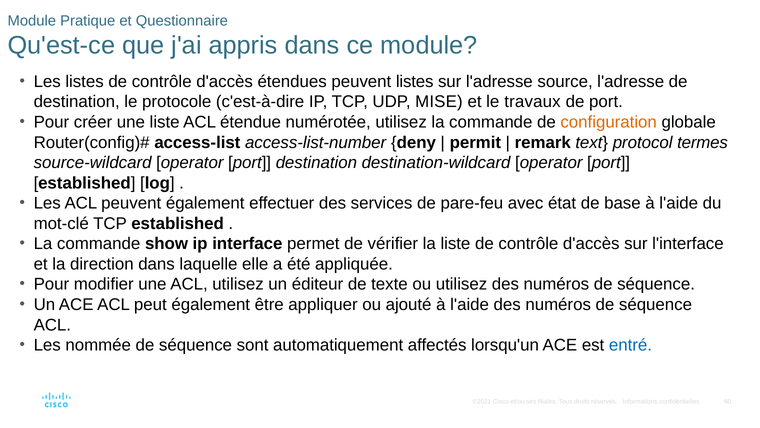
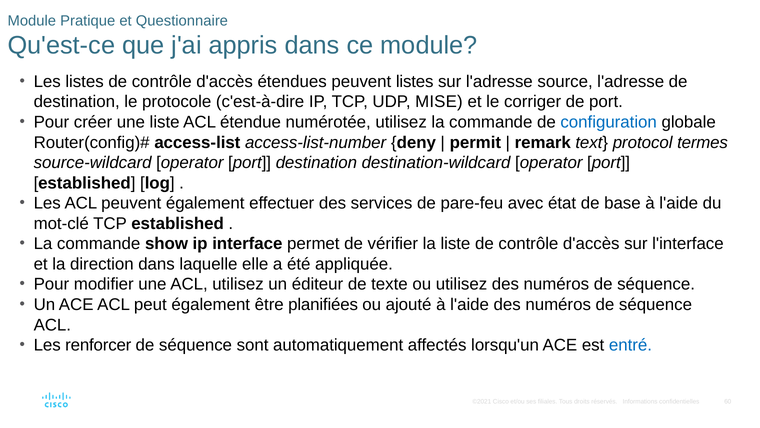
travaux: travaux -> corriger (533, 102)
configuration colour: orange -> blue (609, 122)
appliquer: appliquer -> planifiées (323, 304)
nommée: nommée -> renforcer (98, 345)
